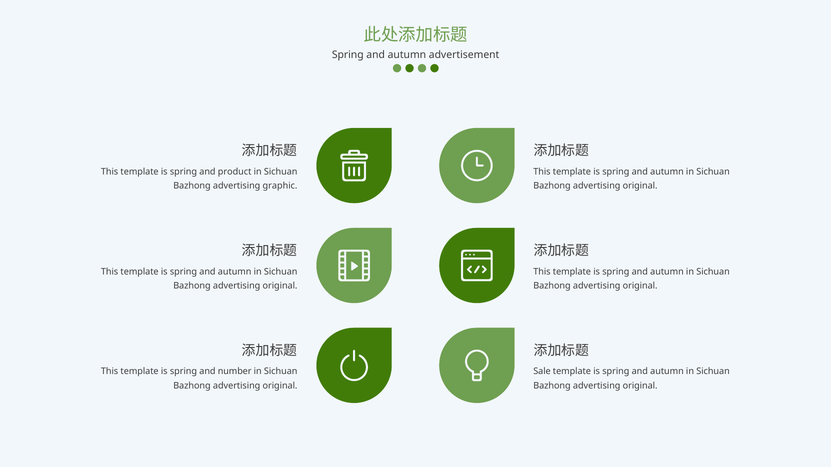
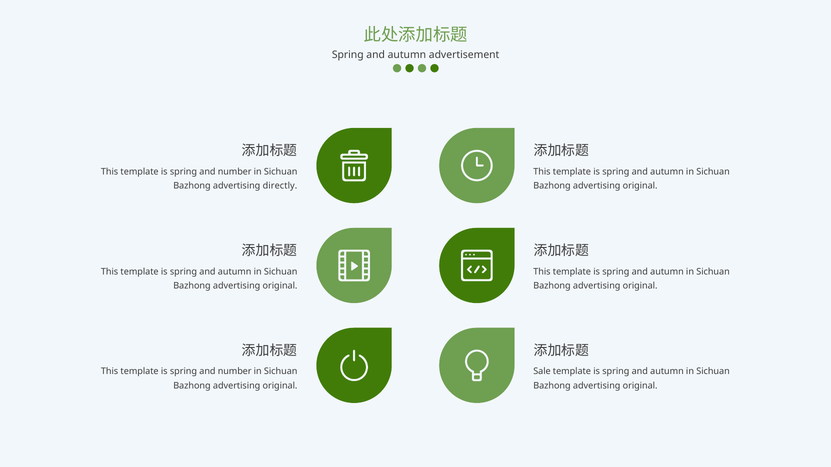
product: product -> number (235, 172)
graphic: graphic -> directly (280, 186)
